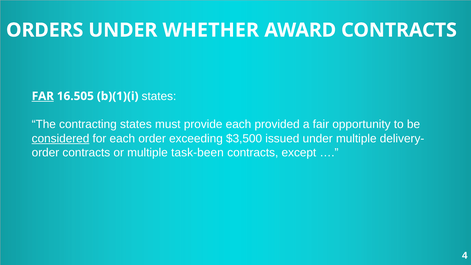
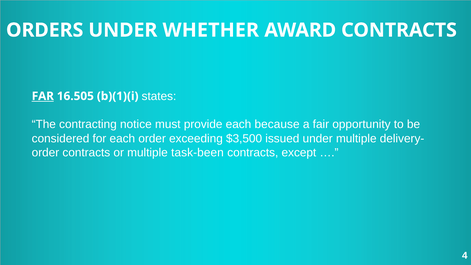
contracting states: states -> notice (136, 124)
provided: provided -> because (277, 124)
considered underline: present -> none (61, 138)
